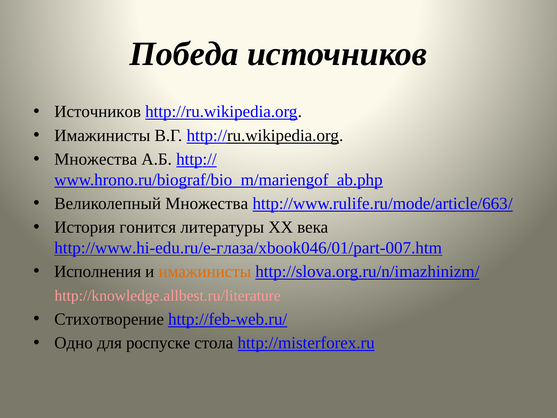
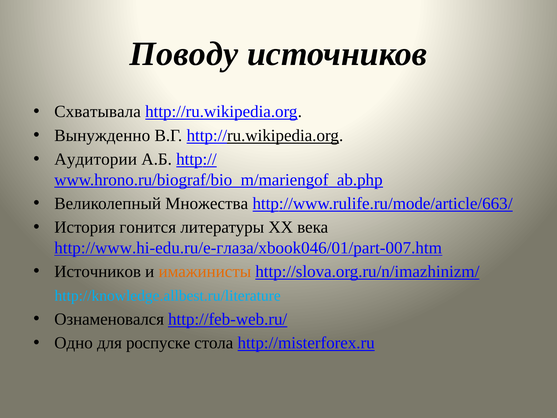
Победа: Победа -> Поводу (184, 54)
Источников: Источников -> Схватывала (98, 112)
Имажинисты: Имажинисты -> Вынужденно (102, 135)
Множества: Множества -> Аудитории (96, 159)
Исполнения: Исполнения -> Источников (98, 271)
http://knowledge.allbest.ru/literature colour: pink -> light blue (168, 296)
Стихотворение: Стихотворение -> Ознаменовался (109, 319)
